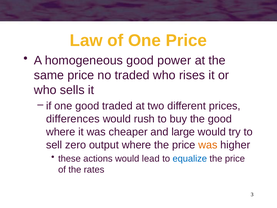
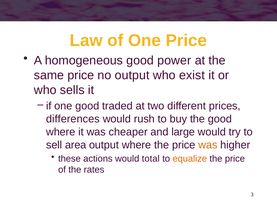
no traded: traded -> output (132, 75)
rises: rises -> exist (192, 75)
zero: zero -> area (76, 145)
lead: lead -> total (151, 158)
equalize colour: blue -> orange (190, 158)
